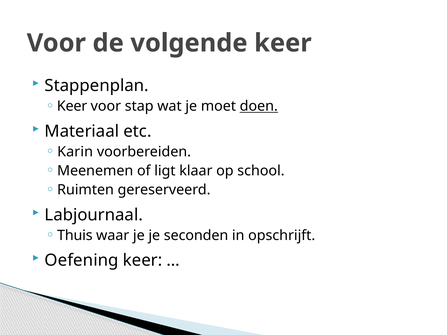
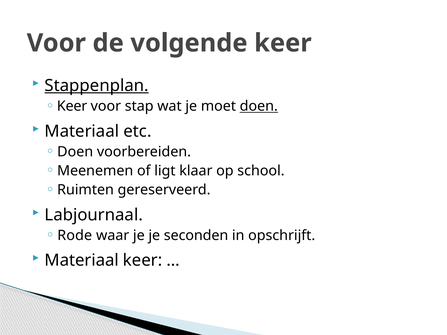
Stappenplan underline: none -> present (97, 86)
Karin: Karin -> Doen (75, 152)
Thuis: Thuis -> Rode (75, 236)
Oefening: Oefening -> Materiaal (82, 261)
